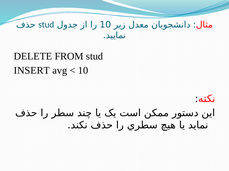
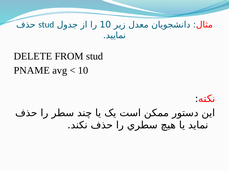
INSERT: INSERT -> PNAME (32, 71)
